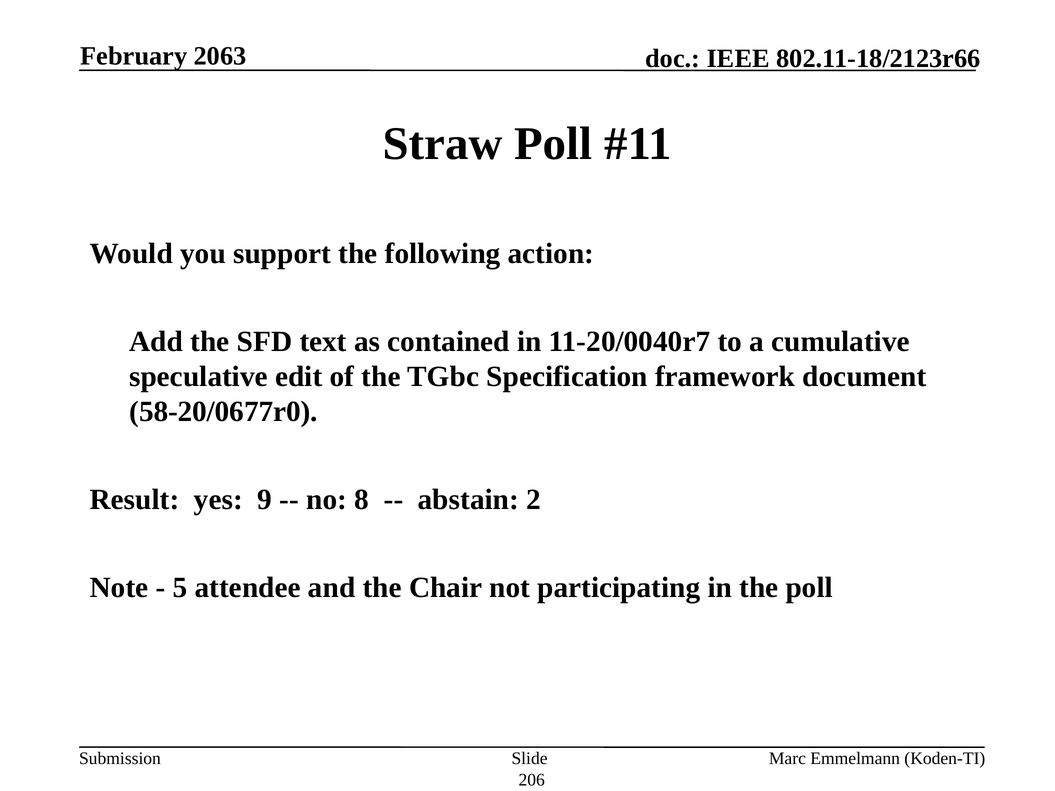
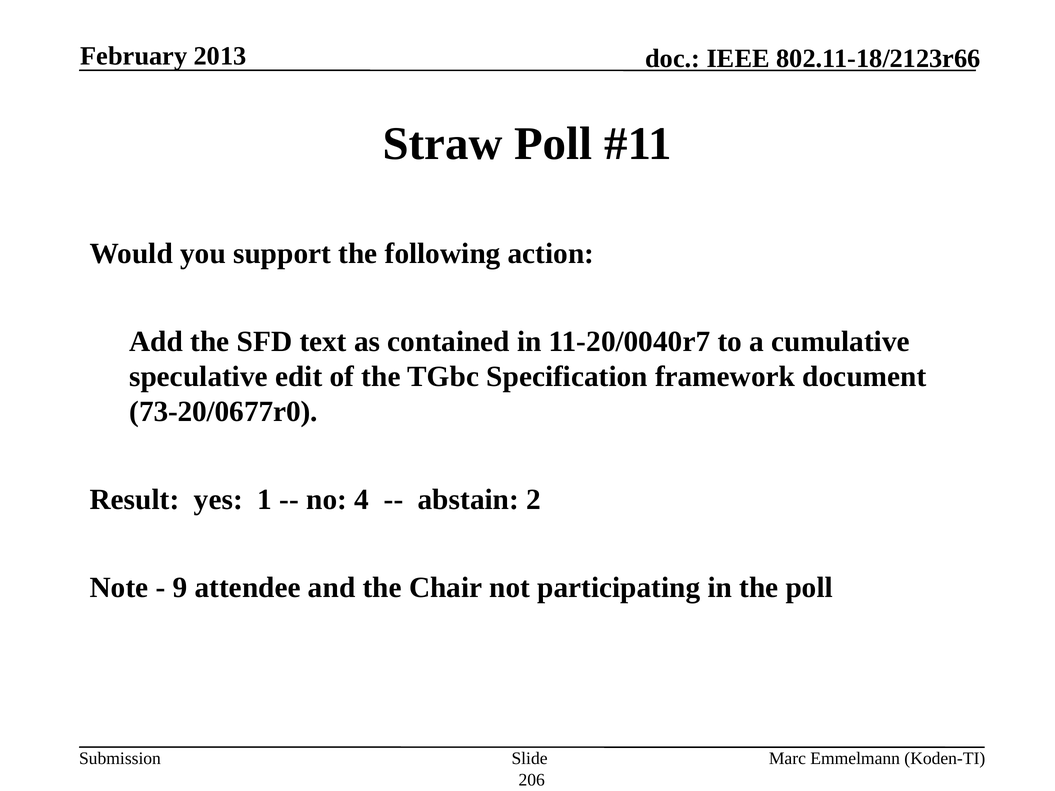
2063: 2063 -> 2013 (220, 56)
58-20/0677r0: 58-20/0677r0 -> 73-20/0677r0 (223, 412)
9: 9 -> 1 (265, 500)
8: 8 -> 4 (362, 500)
5: 5 -> 9 (180, 588)
